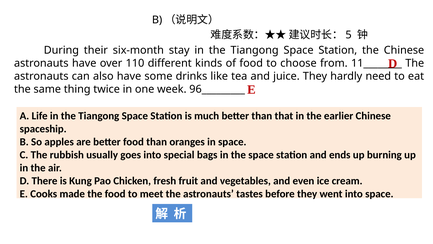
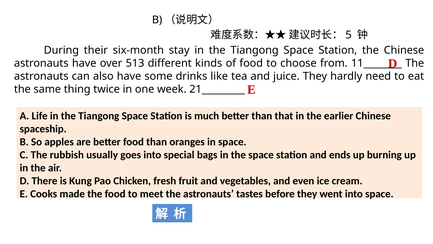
110: 110 -> 513 (135, 63)
96_________: 96_________ -> 21_________ (217, 89)
